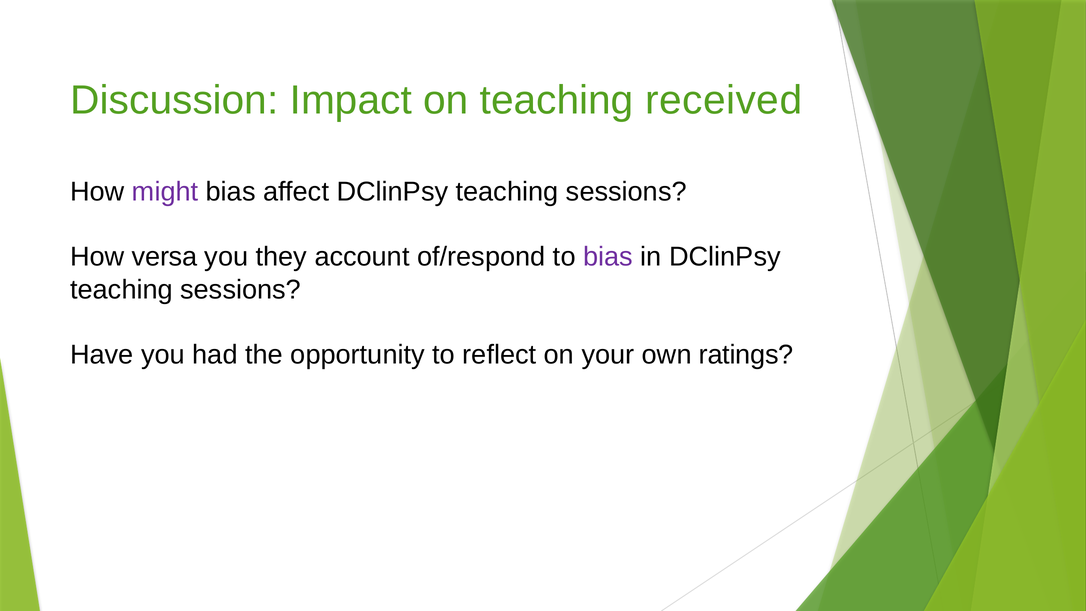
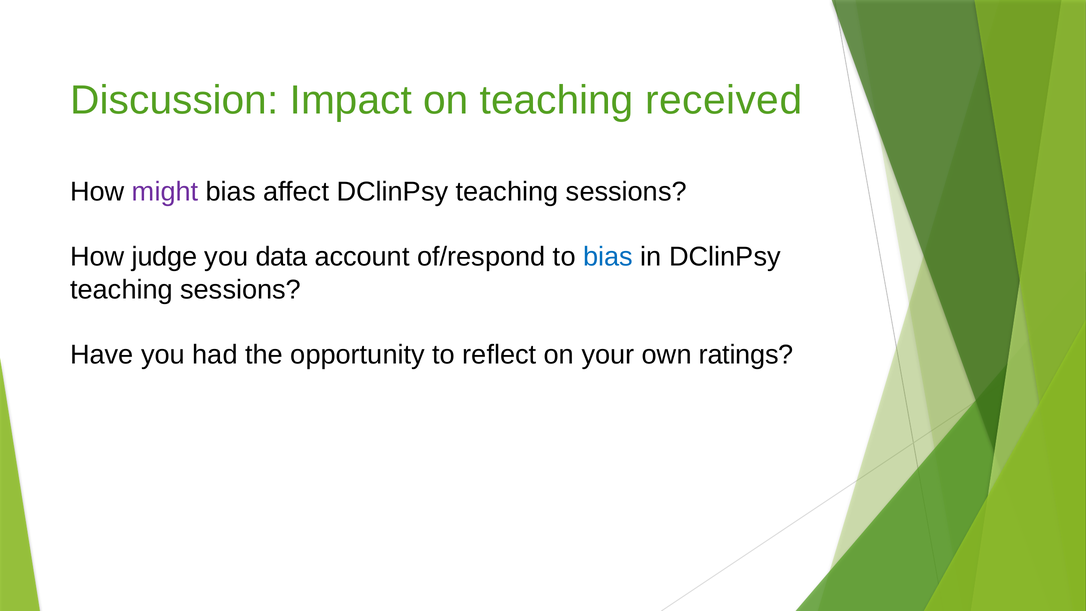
versa: versa -> judge (165, 257)
they: they -> data (282, 257)
bias colour: purple -> blue (608, 257)
